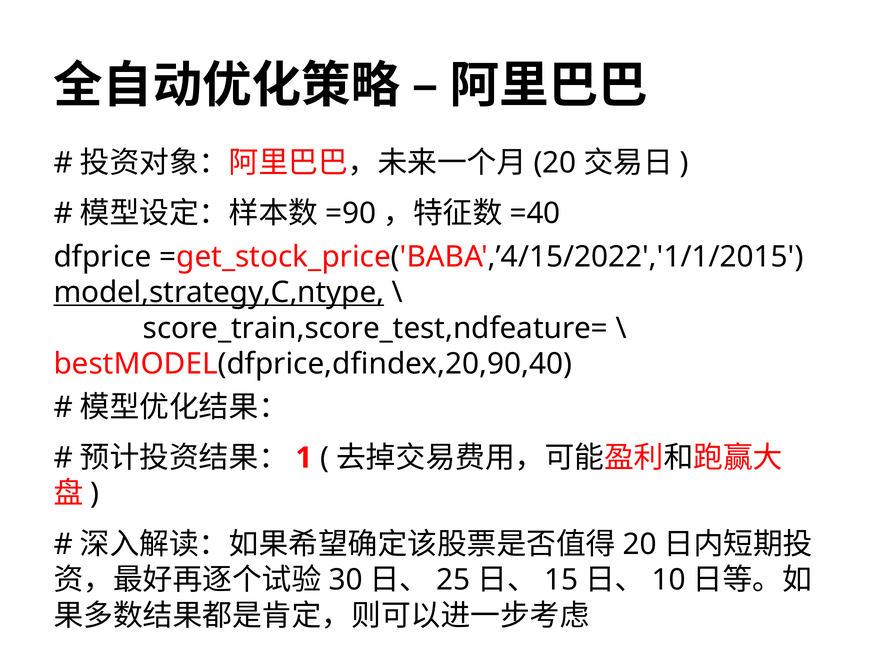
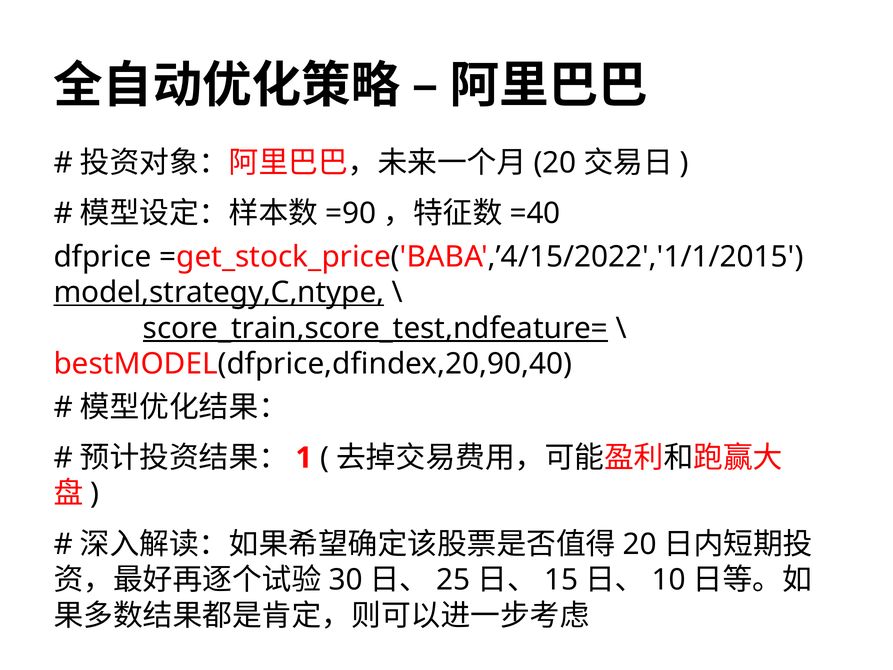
score_train,score_test,ndfeature= underline: none -> present (375, 328)
